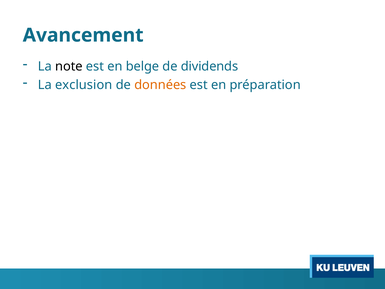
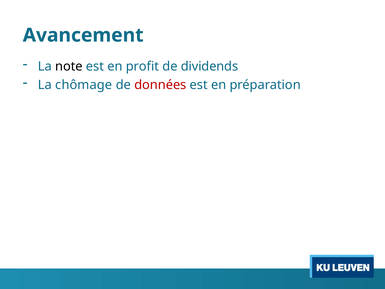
belge: belge -> profit (142, 66)
exclusion: exclusion -> chômage (84, 85)
données colour: orange -> red (160, 85)
